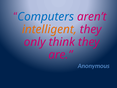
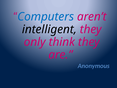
intelligent colour: orange -> black (49, 29)
